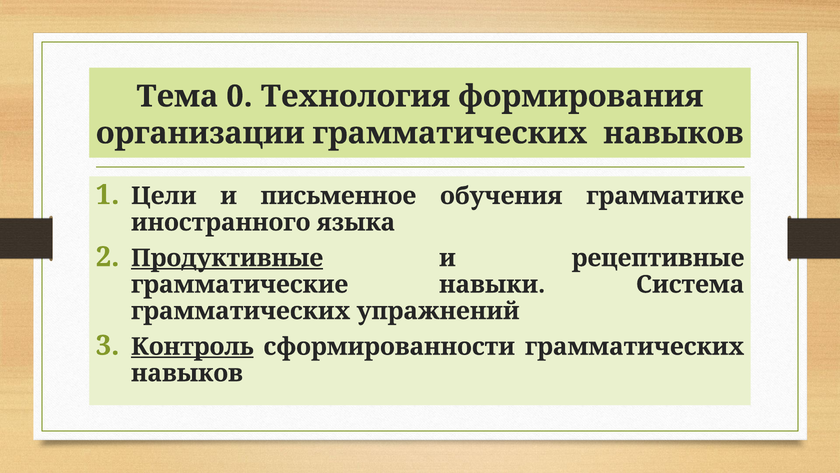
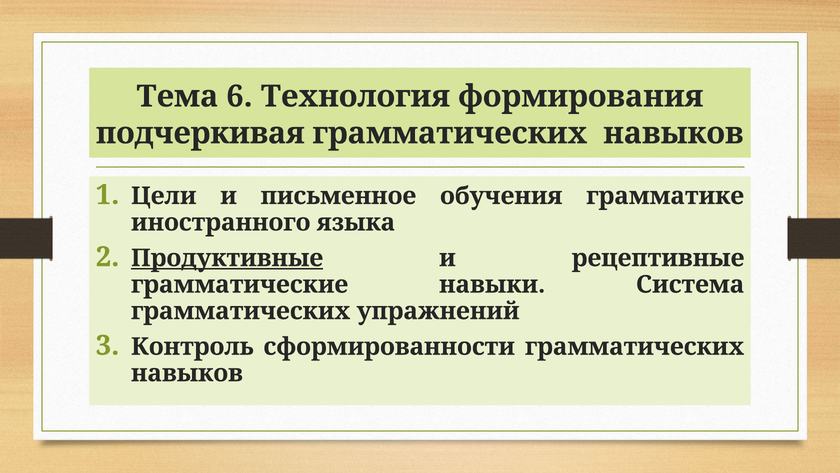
0: 0 -> 6 (239, 96)
организации: организации -> подчеркивая (200, 133)
Контроль underline: present -> none (192, 346)
